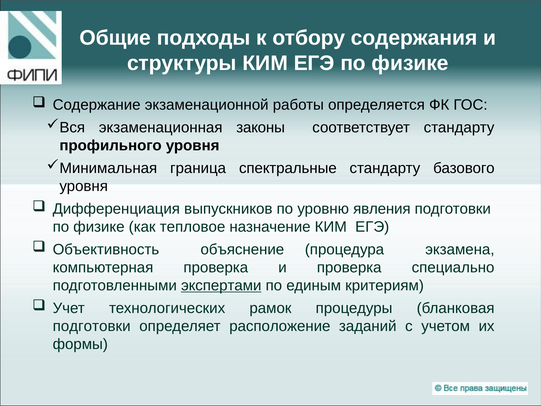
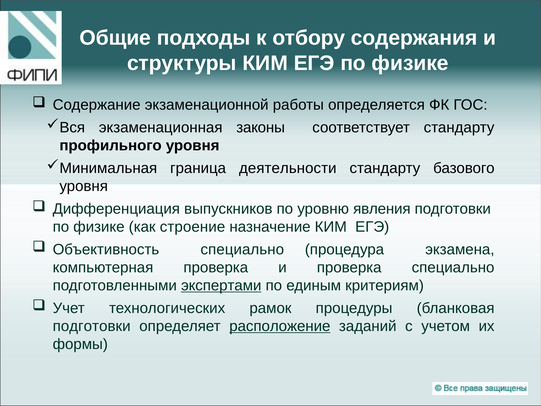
спектральные: спектральные -> деятельности (288, 168)
тепловое: тепловое -> строение (192, 227)
Объективность объяснение: объяснение -> специально (242, 249)
расположение underline: none -> present (280, 326)
